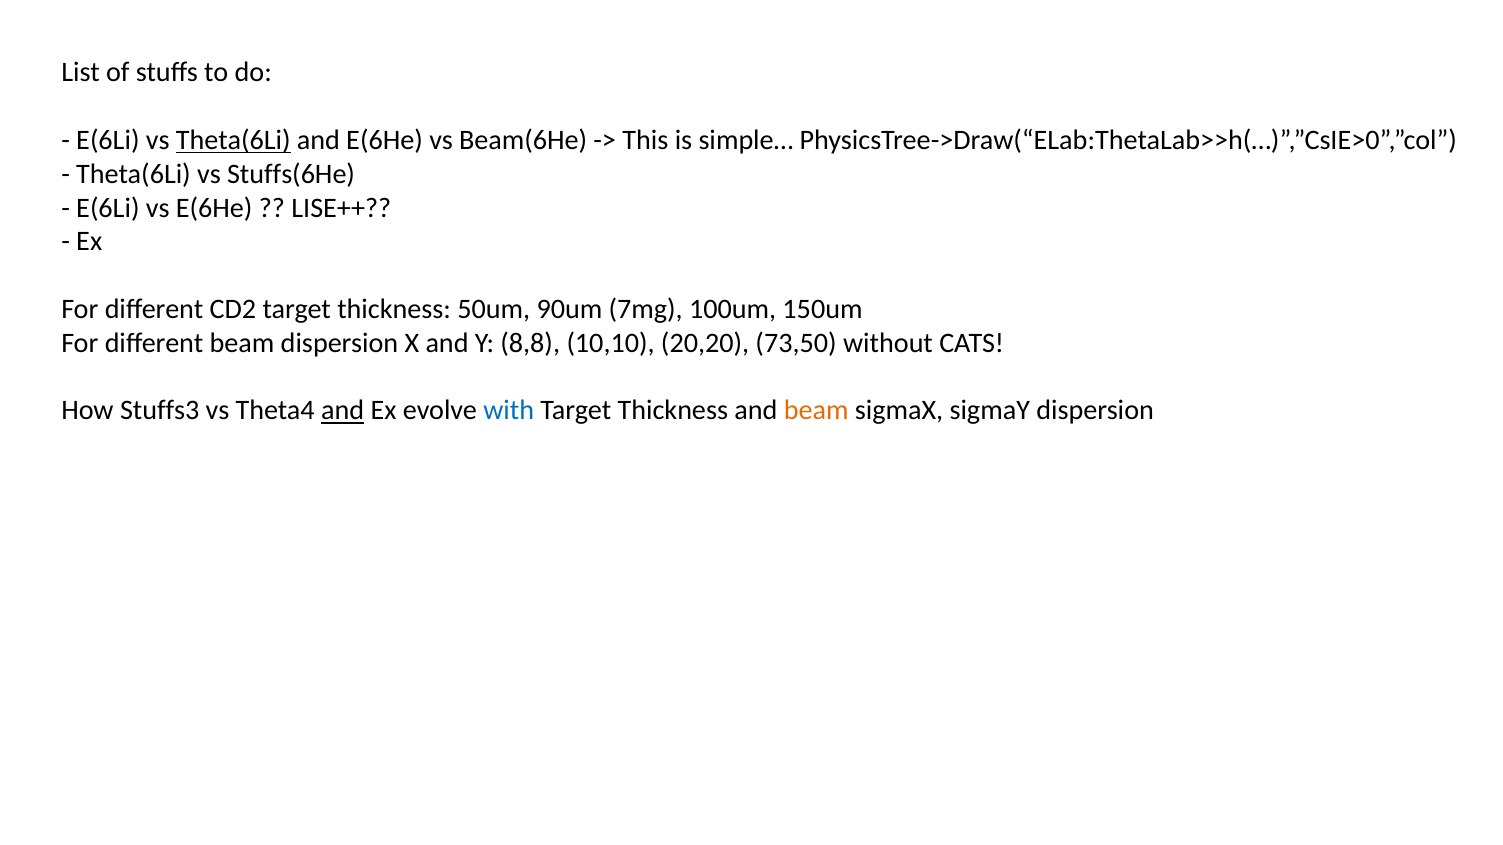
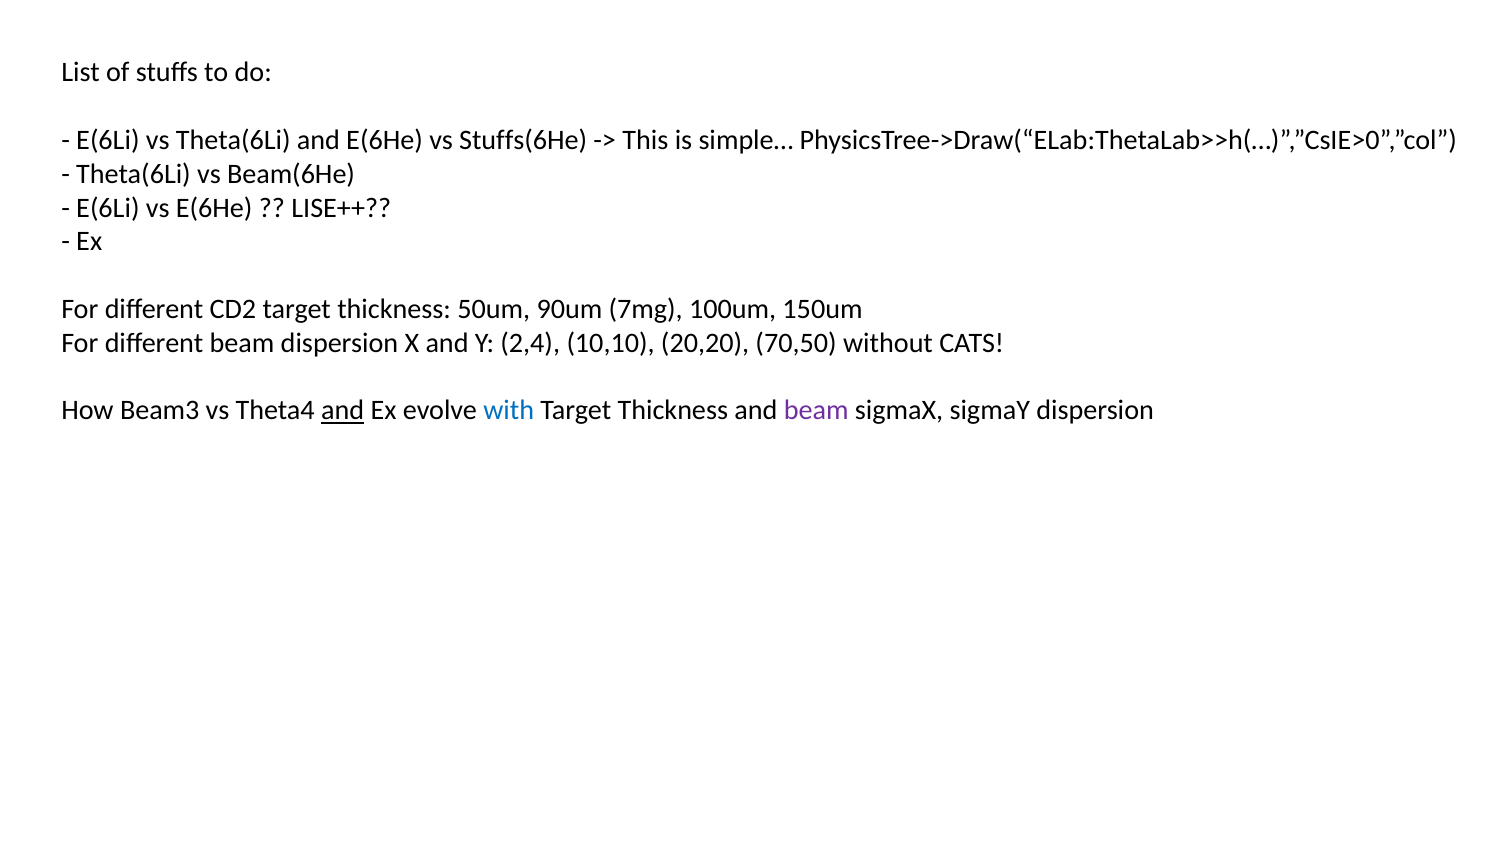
Theta(6Li underline: present -> none (233, 140)
Beam(6He: Beam(6He -> Stuffs(6He (523, 140)
Stuffs(6He: Stuffs(6He -> Beam(6He (291, 174)
8,8: 8,8 -> 2,4 (530, 343)
73,50: 73,50 -> 70,50 (796, 343)
Stuffs3: Stuffs3 -> Beam3 (160, 411)
beam colour: orange -> purple (816, 411)
